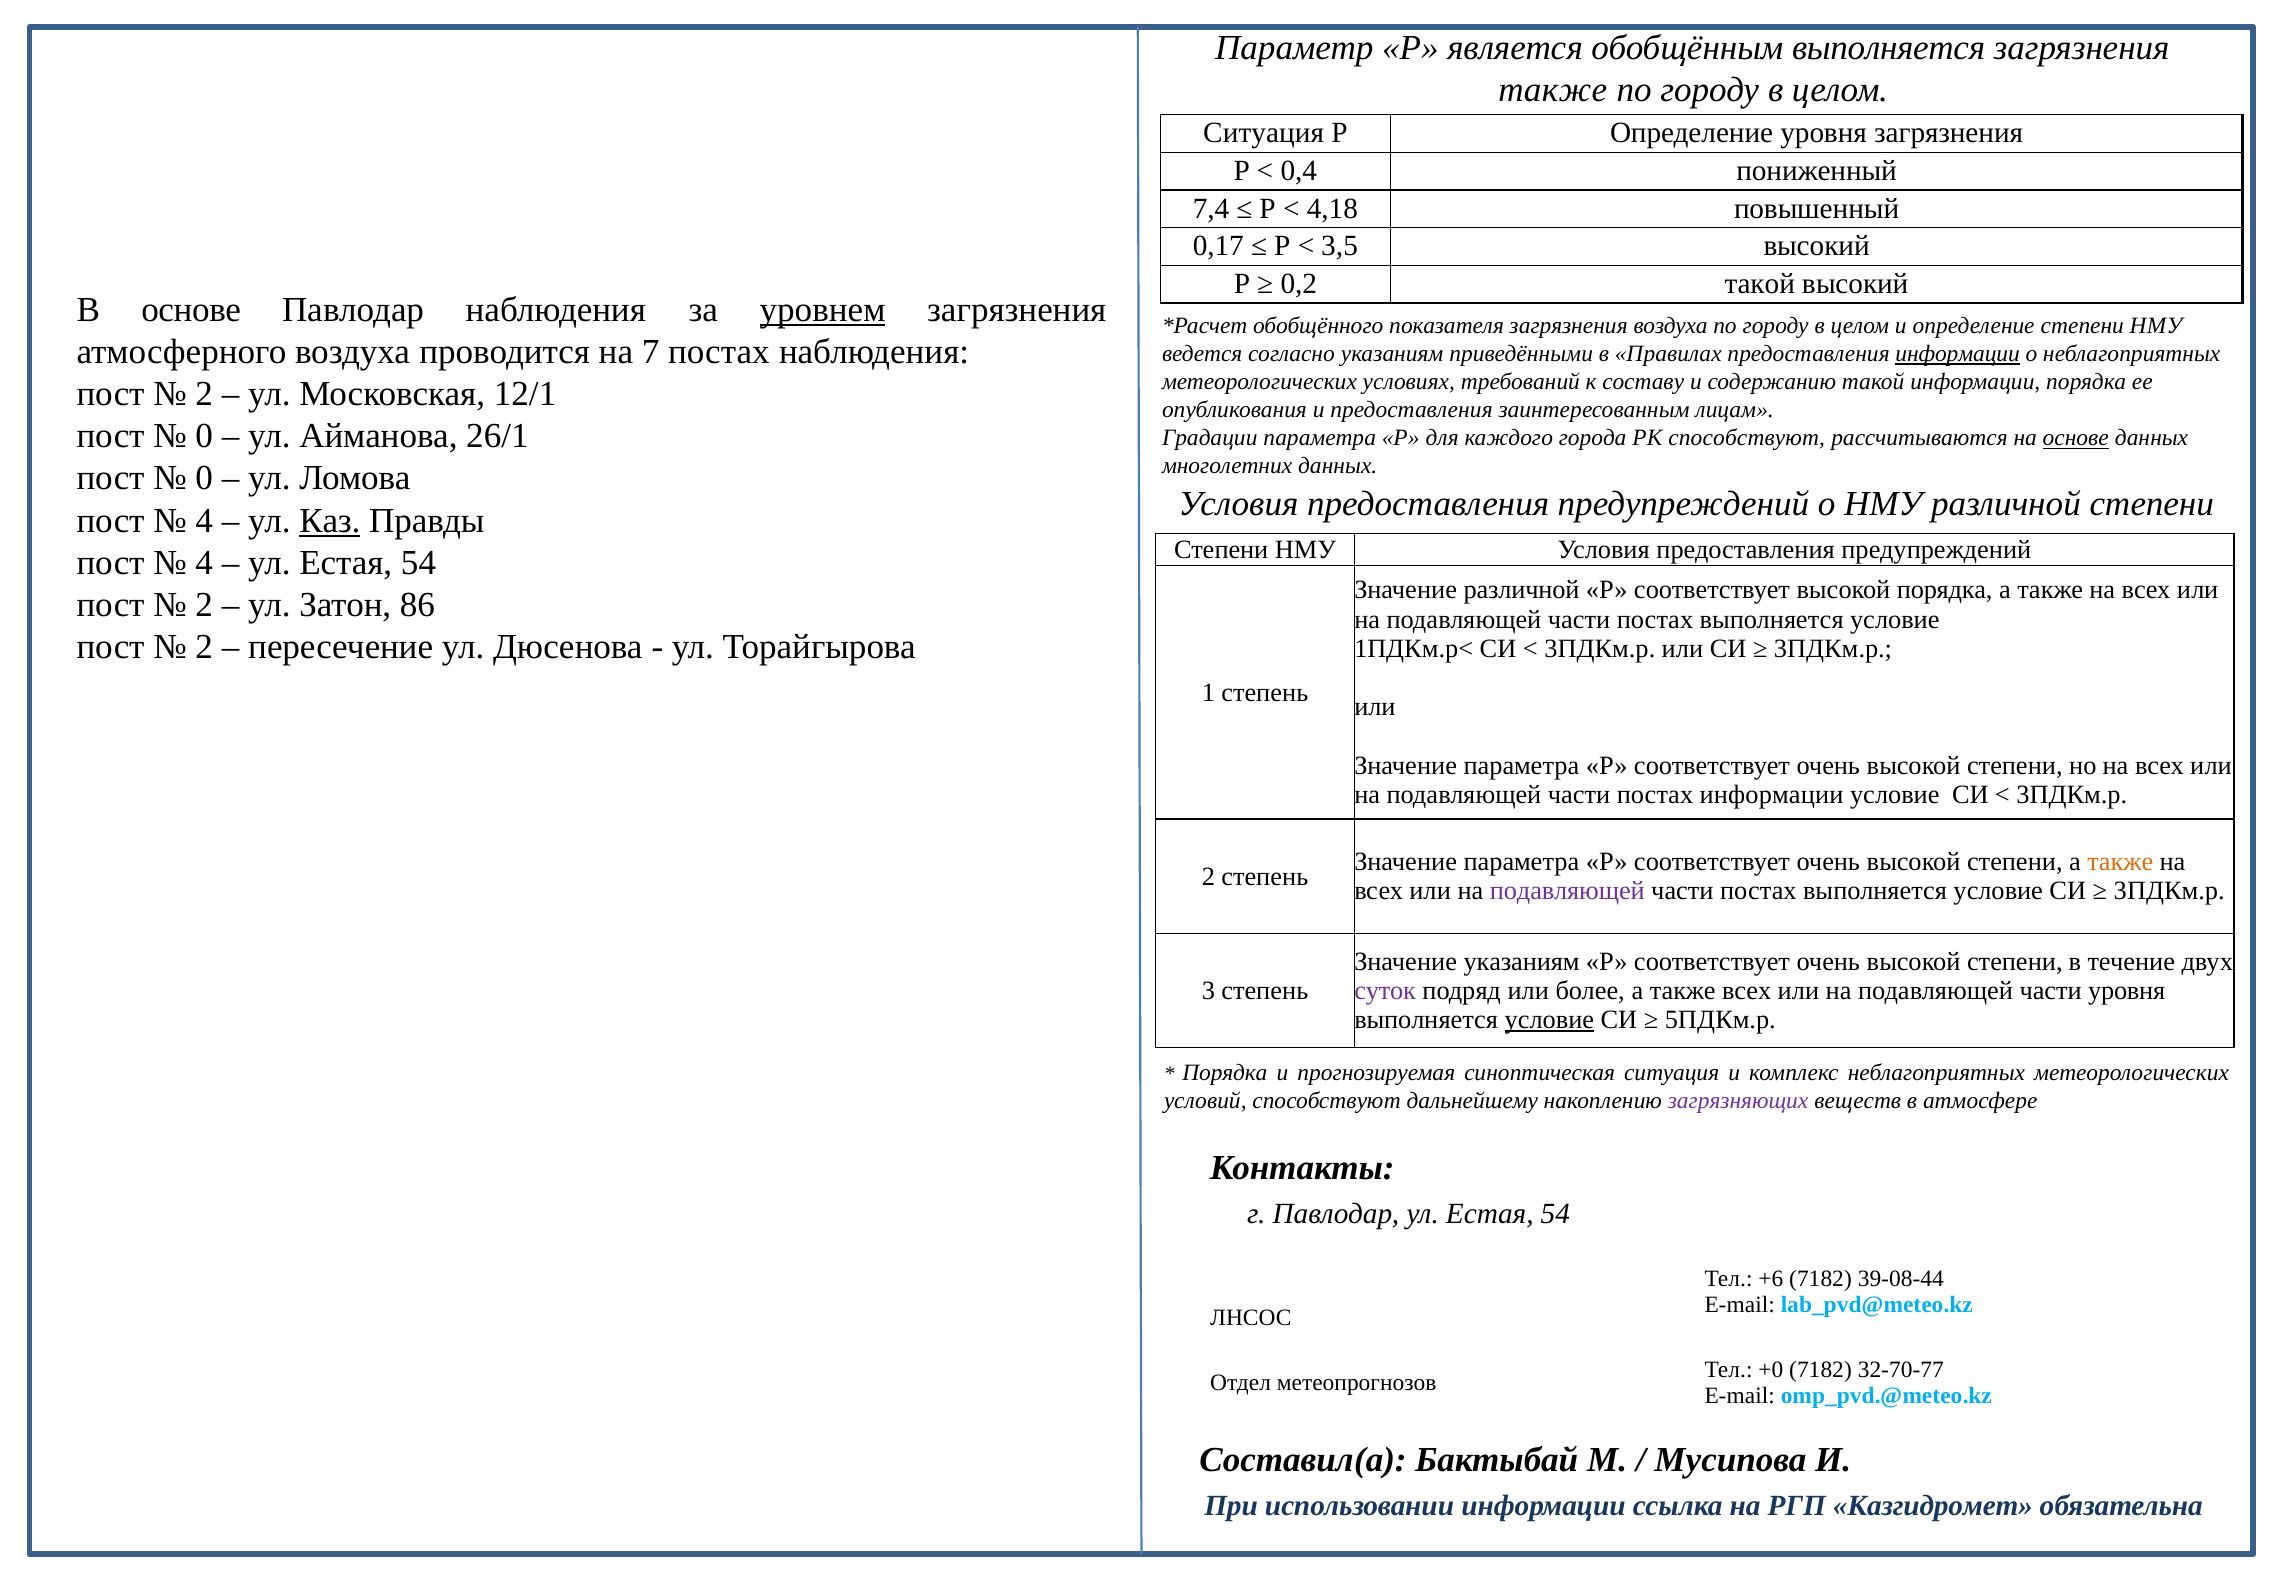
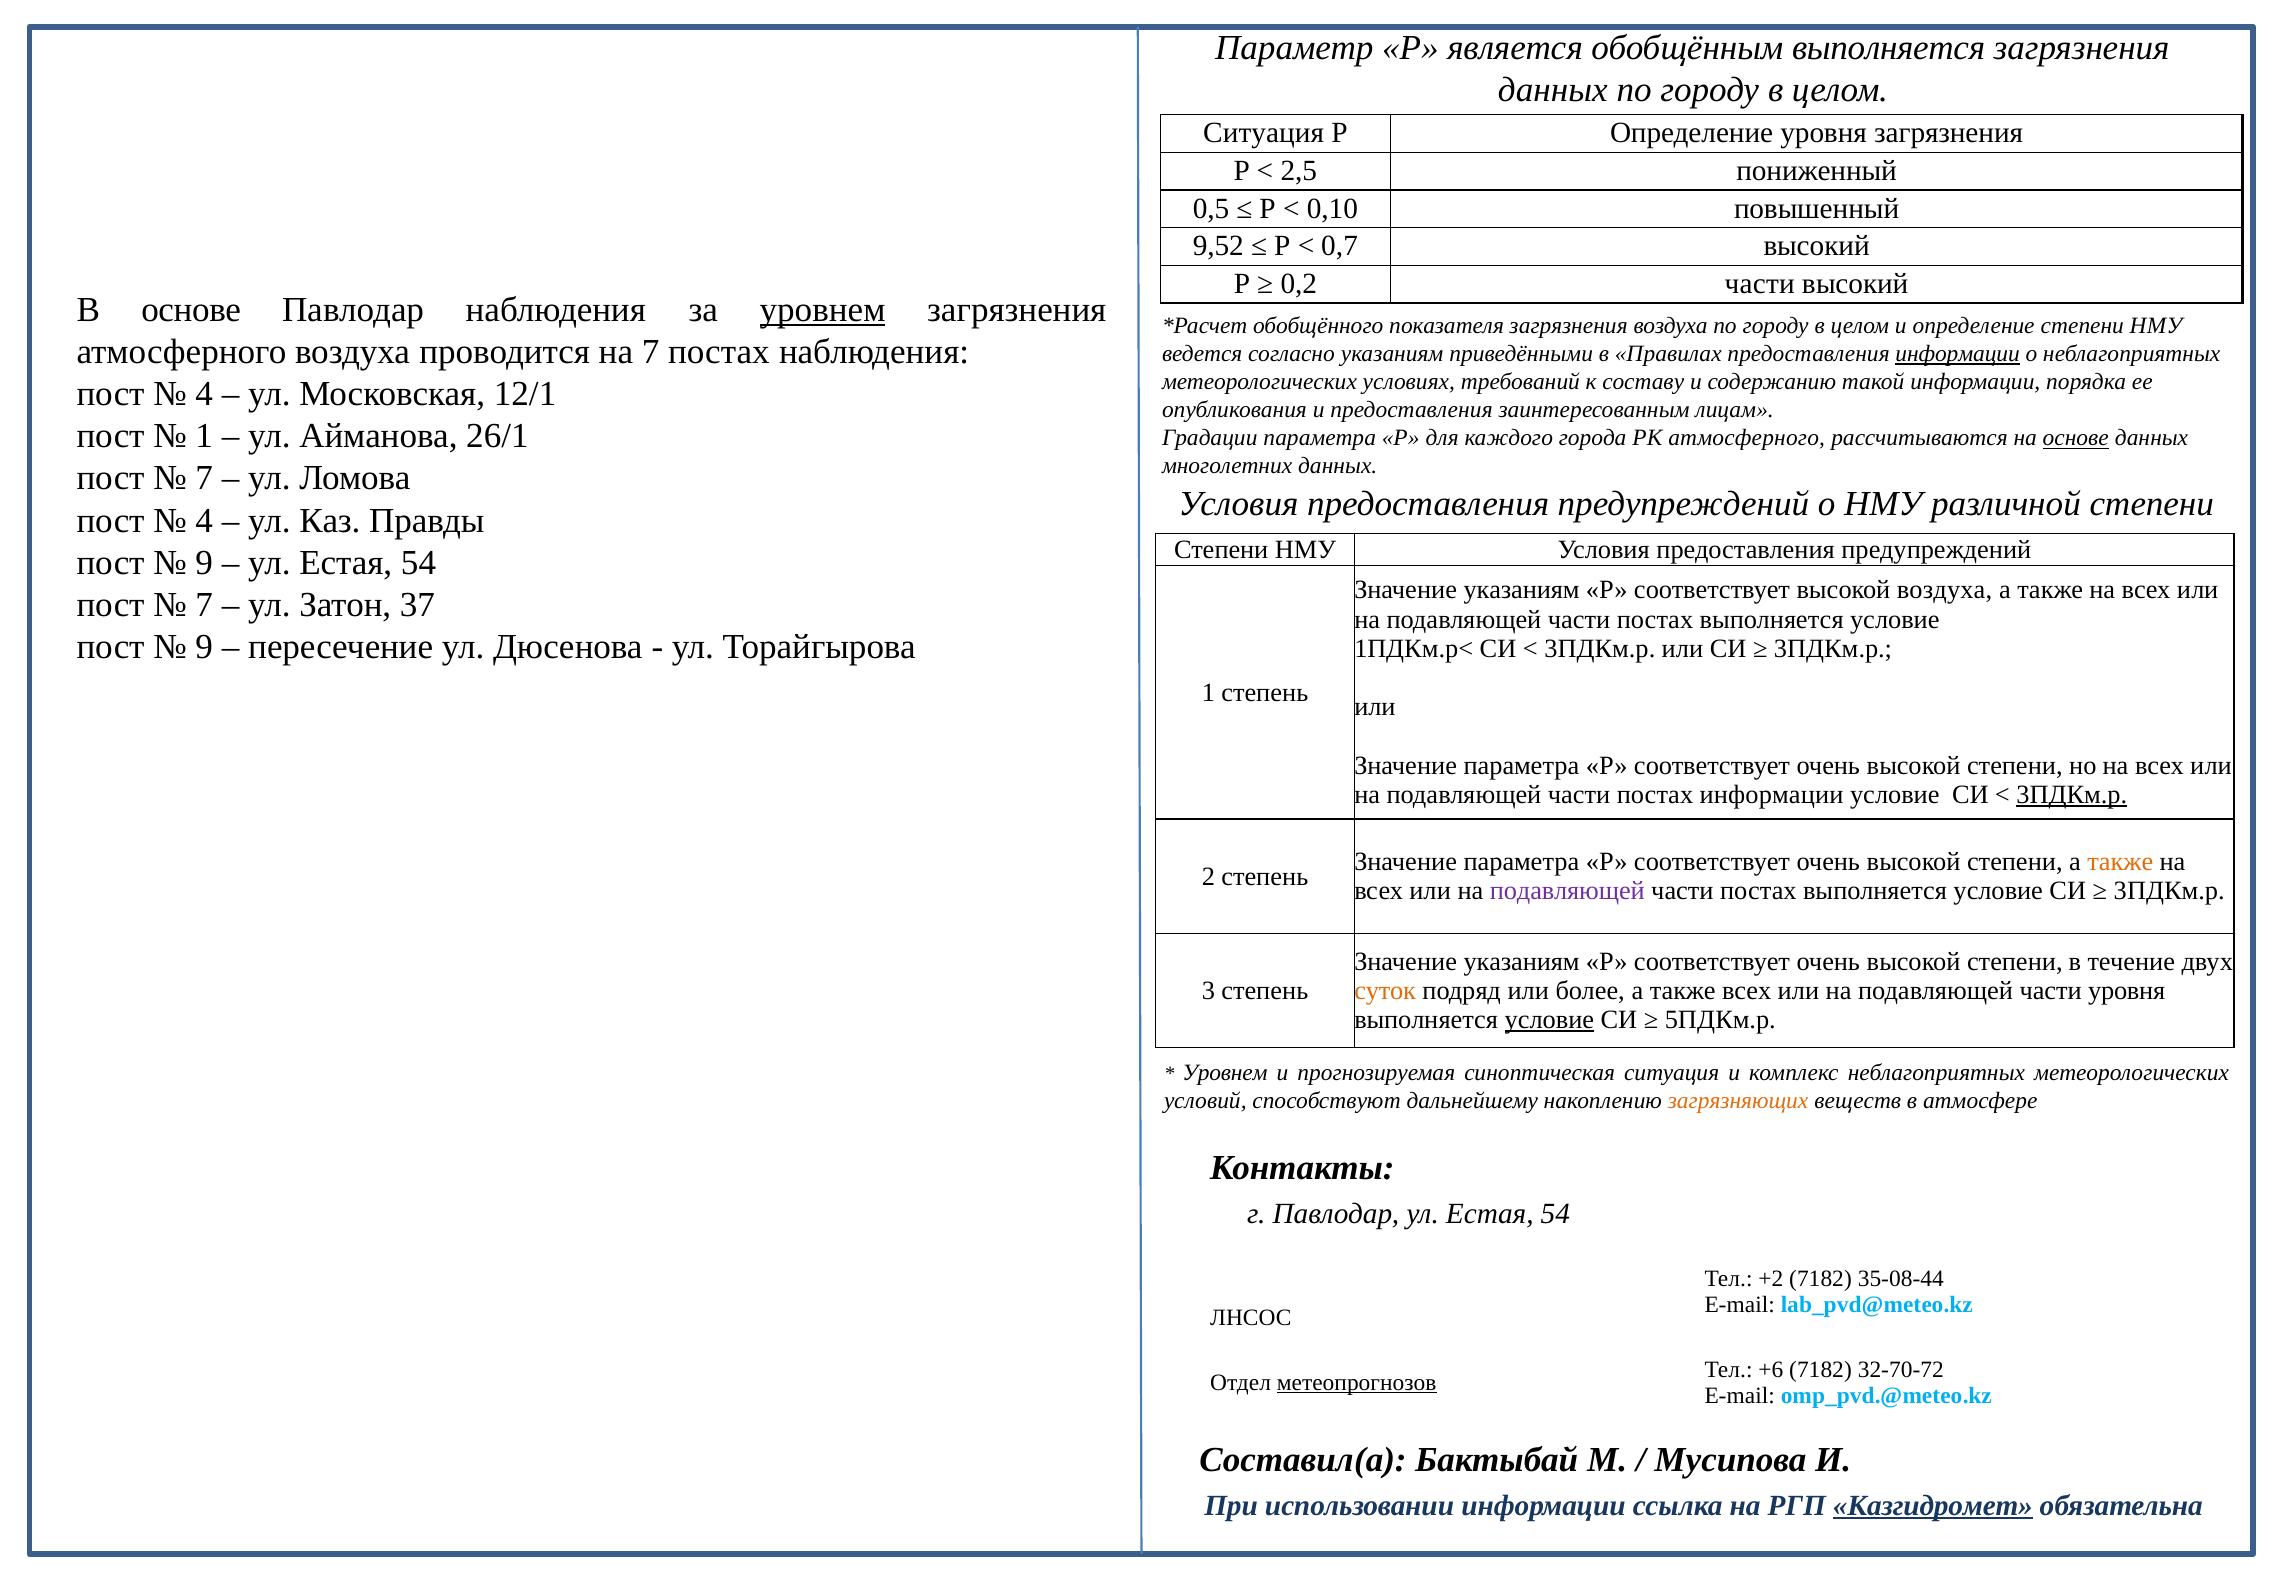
также: также -> данных (1553, 90)
0,4: 0,4 -> 2,5 (1299, 171)
7,4: 7,4 -> 0,5 (1211, 209)
4,18: 4,18 -> 0,10 (1332, 209)
0,17: 0,17 -> 9,52 (1218, 246)
3,5: 3,5 -> 0,7 (1340, 246)
0,2 такой: такой -> части (1760, 284)
2: 2 -> 4 (204, 394)
0: 0 -> 1 (204, 436)
РК способствуют: способствуют -> атмосферного (1747, 438)
0: 0 -> 7 (204, 478)
Каз underline: present -> none (330, 520)
4: 4 -> 9 (204, 562)
различной: различной -> указаниям (1522, 590)
высокой порядка: порядка -> воздуха (1945, 590)
2: 2 -> 7 (204, 605)
86: 86 -> 37 (417, 605)
2: 2 -> 9 (204, 647)
3ПДКм.р underline: none -> present (2072, 794)
суток colour: purple -> orange (1385, 990)
Порядка: Порядка -> Уровнем (1225, 1073)
загрязняющих colour: purple -> orange (1738, 1101)
+6: +6 -> +2 (1771, 1278)
39-08-44: 39-08-44 -> 35-08-44 (1901, 1278)
+0: +0 -> +6 (1771, 1369)
32-70-77: 32-70-77 -> 32-70-72 (1901, 1369)
метеопрогнозов underline: none -> present (1357, 1382)
Казгидромет underline: none -> present (1933, 1505)
